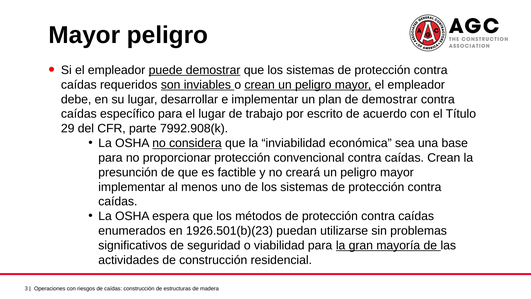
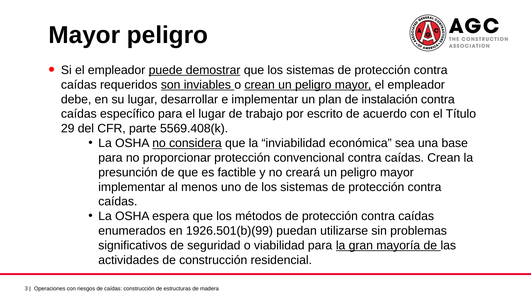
de demostrar: demostrar -> instalación (390, 99)
7992.908(k: 7992.908(k -> 5569.408(k (194, 128)
1926.501(b)(23: 1926.501(b)(23 -> 1926.501(b)(99 (229, 231)
